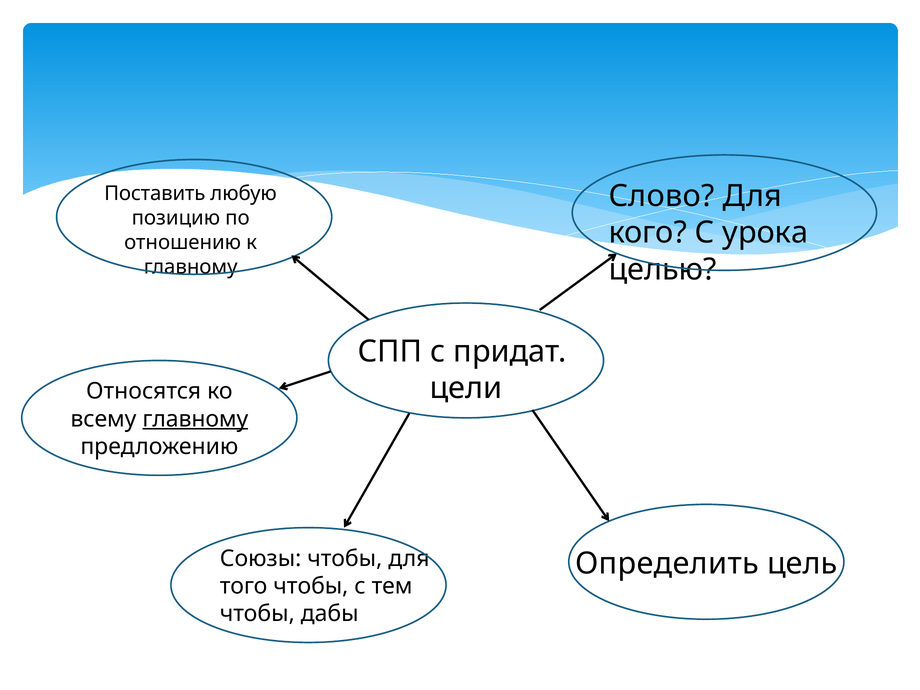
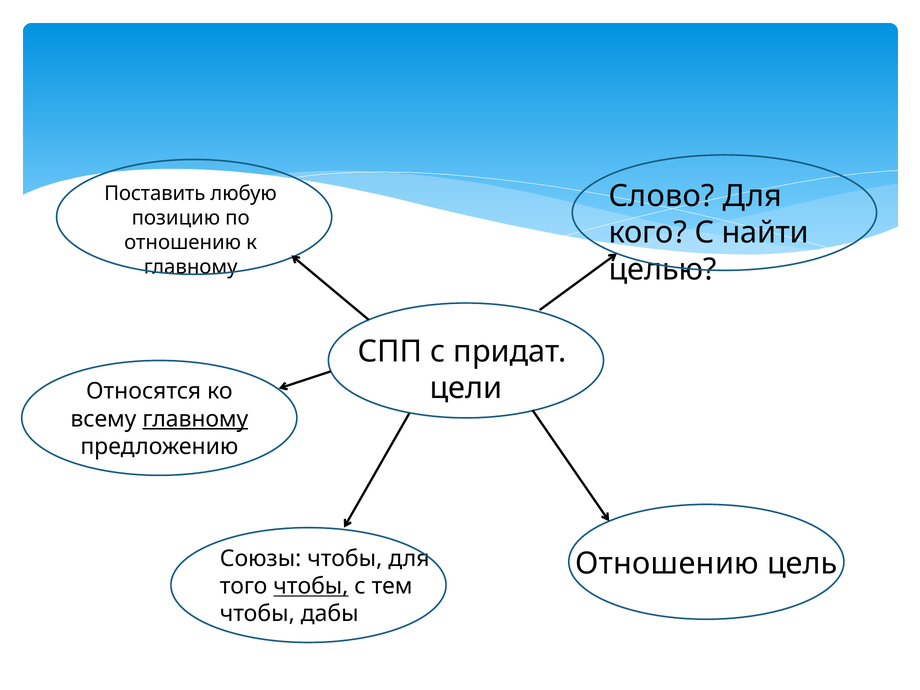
урока: урока -> найти (765, 233)
Определить: Определить -> Отношению (667, 564)
чтобы underline: none -> present (311, 586)
